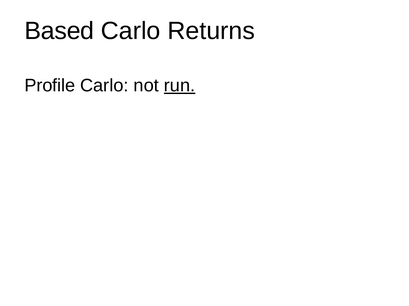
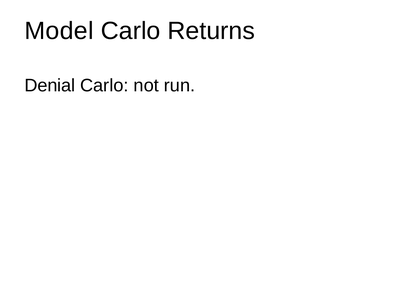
Based: Based -> Model (59, 31)
Profile: Profile -> Denial (50, 86)
run underline: present -> none (180, 86)
